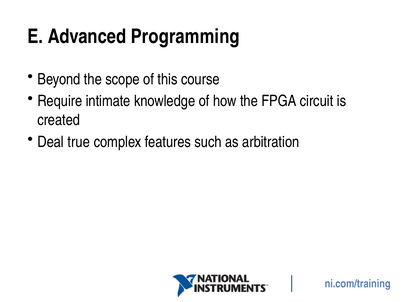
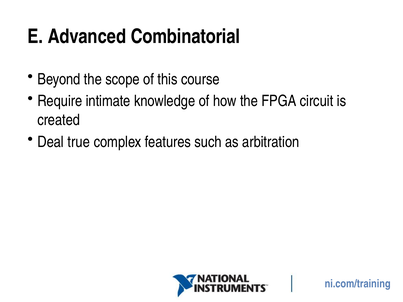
Programming: Programming -> Combinatorial (185, 37)
